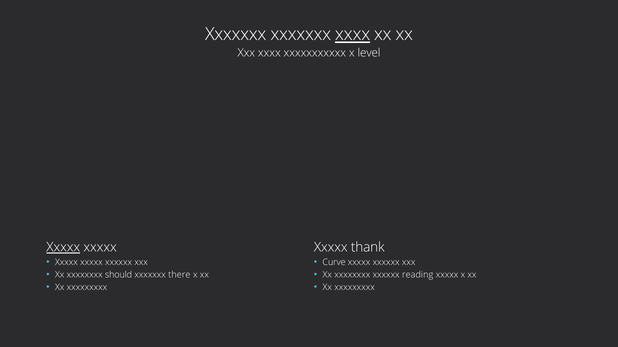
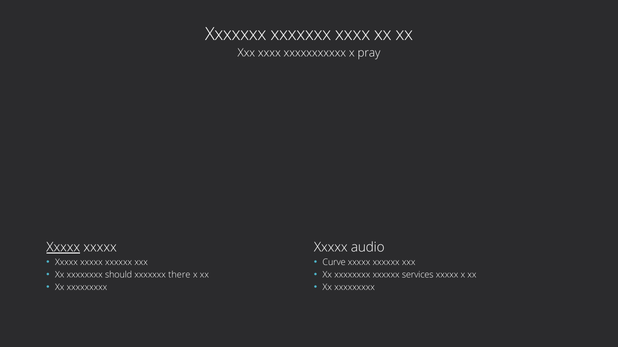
xxxx underline: present -> none (353, 35)
level: level -> pray (369, 53)
thank: thank -> audio (368, 248)
reading: reading -> services (418, 275)
